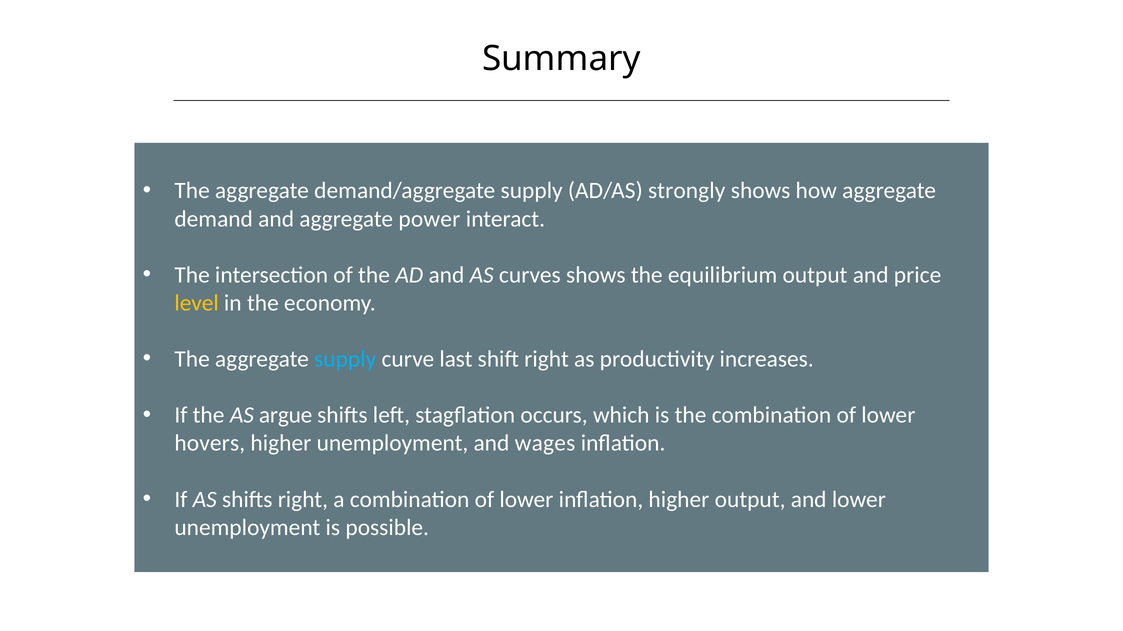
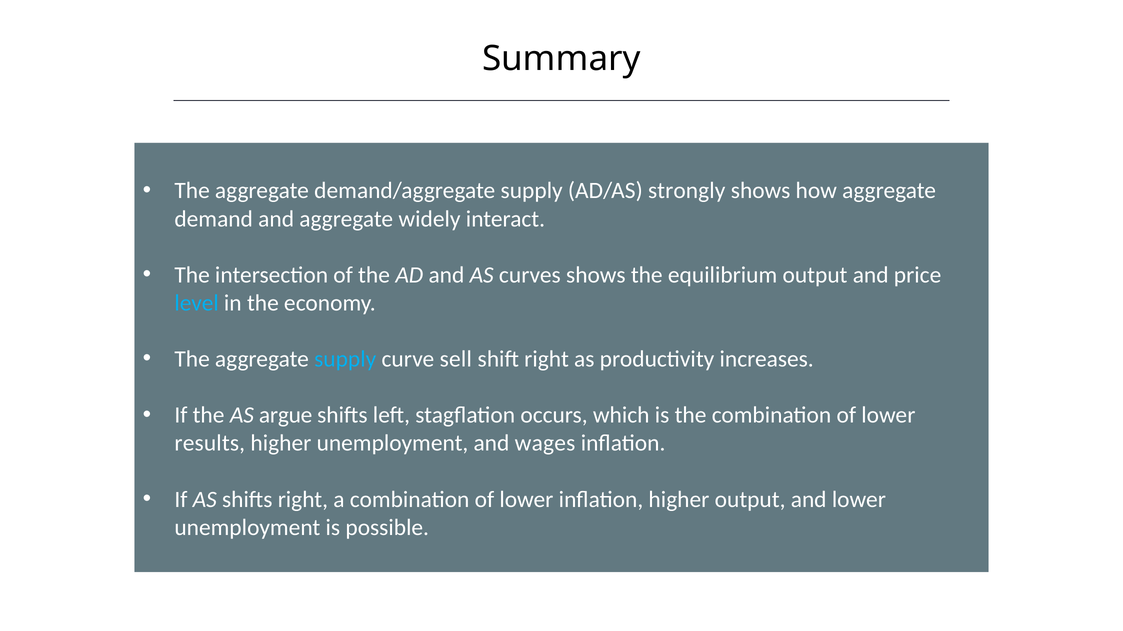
power: power -> widely (429, 219)
level colour: yellow -> light blue (197, 303)
last: last -> sell (456, 359)
hovers: hovers -> results (210, 444)
